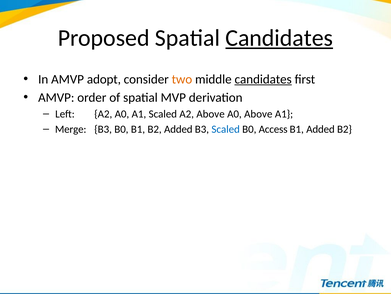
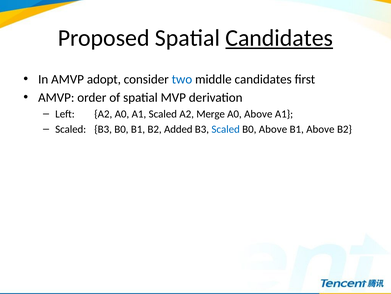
two colour: orange -> blue (182, 79)
candidates underline: present -> none (263, 79)
A2 Above: Above -> Merge (211, 114)
Merge: Merge -> Scaled (71, 129)
B0 Access: Access -> Above (273, 129)
B1 Added: Added -> Above (320, 129)
